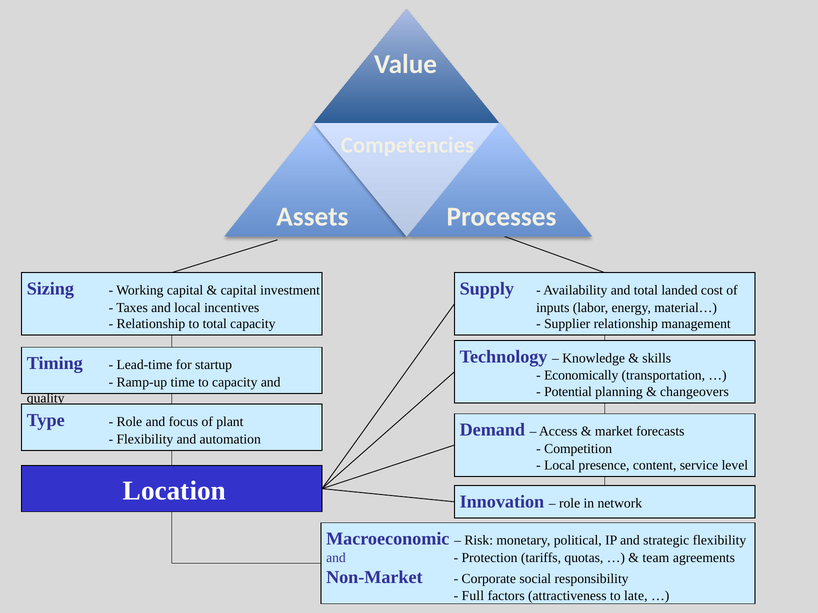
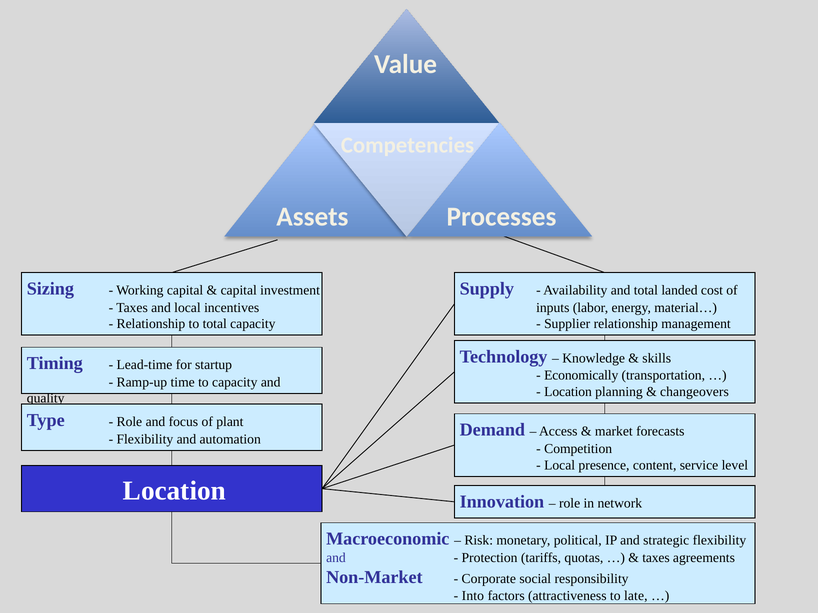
Potential: Potential -> Location (568, 392)
team: team -> taxes (656, 558)
Full: Full -> Into (473, 596)
